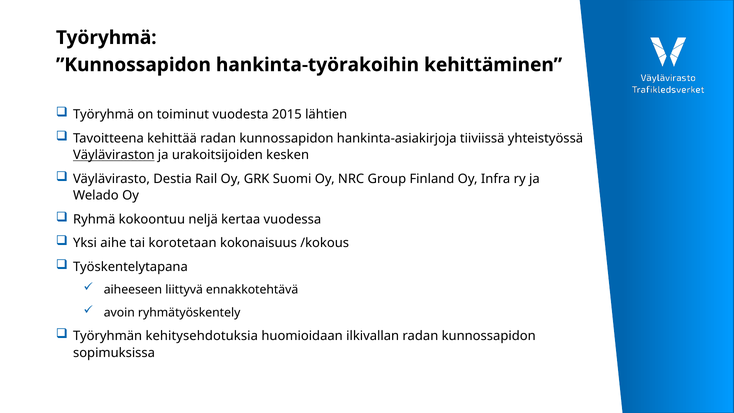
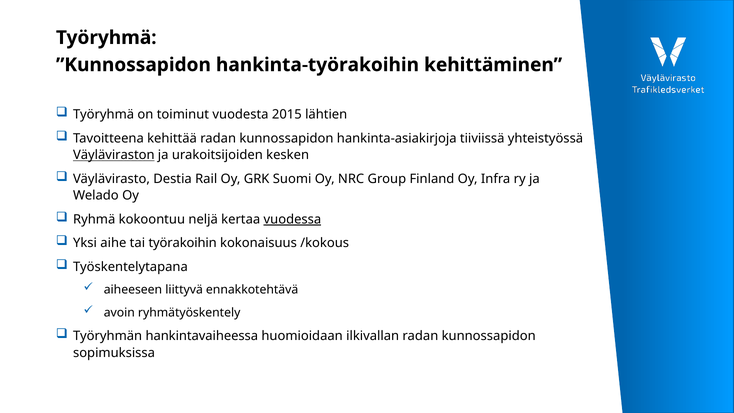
vuodessa underline: none -> present (292, 219)
korotetaan: korotetaan -> työrakoihin (183, 243)
kehitysehdotuksia: kehitysehdotuksia -> hankintavaiheessa (202, 336)
